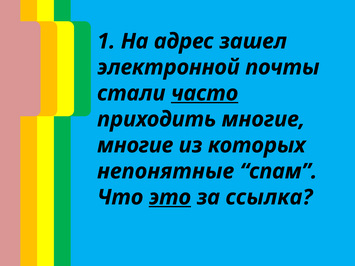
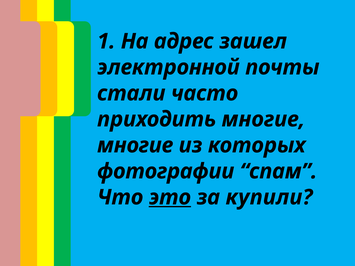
часто underline: present -> none (205, 93)
непонятные: непонятные -> фотографии (166, 171)
ссылка: ссылка -> купили (269, 197)
